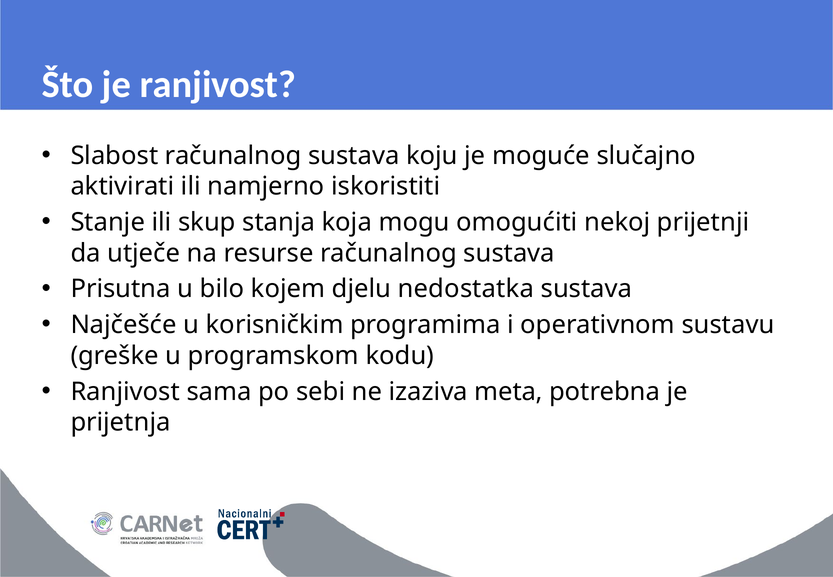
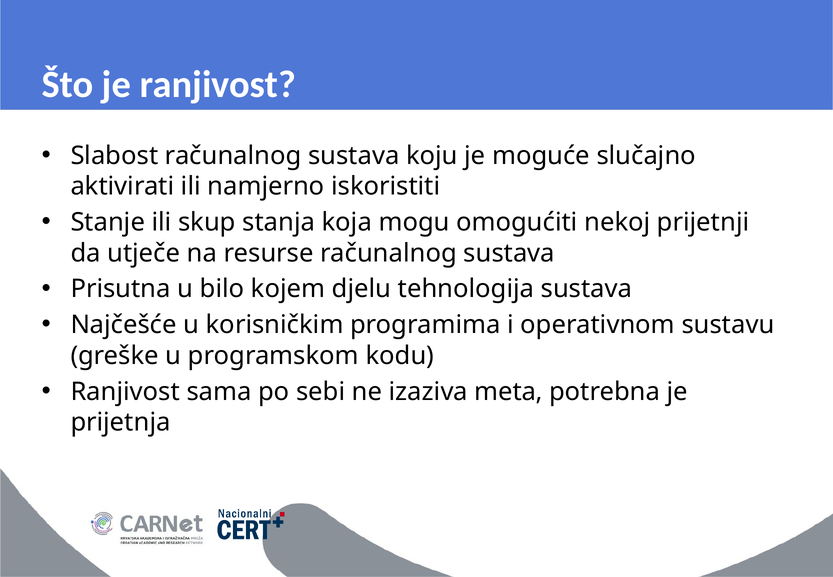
nedostatka: nedostatka -> tehnologija (466, 289)
